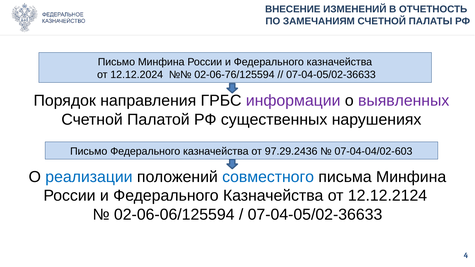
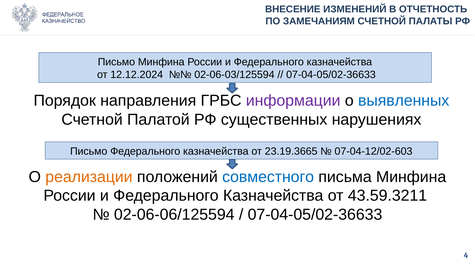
02-06-76/125594: 02-06-76/125594 -> 02-06-03/125594 (234, 75)
выявленных colour: purple -> blue (404, 101)
97.29.2436: 97.29.2436 -> 23.19.3665 (291, 151)
07-04-04/02-603: 07-04-04/02-603 -> 07-04-12/02-603 (373, 151)
реализации colour: blue -> orange (89, 177)
12.12.2124: 12.12.2124 -> 43.59.3211 (388, 196)
